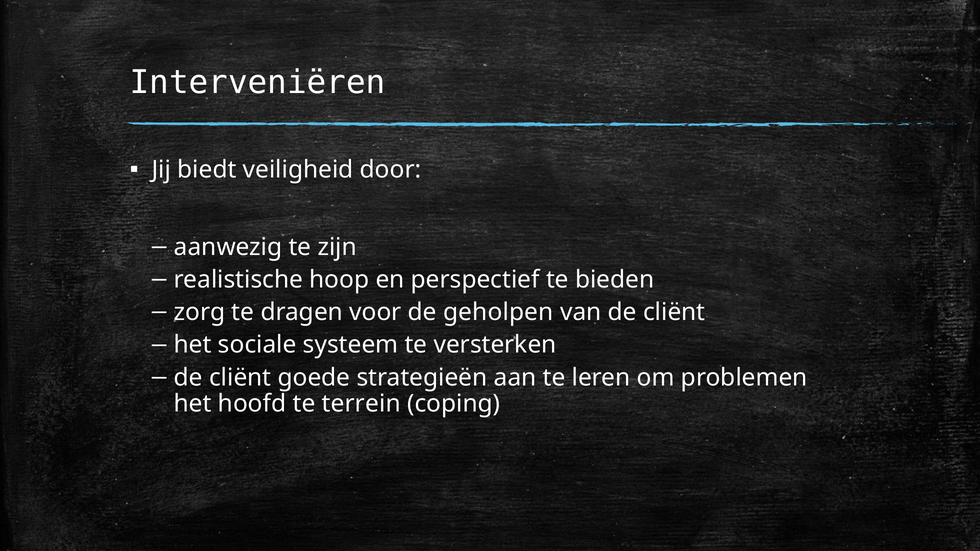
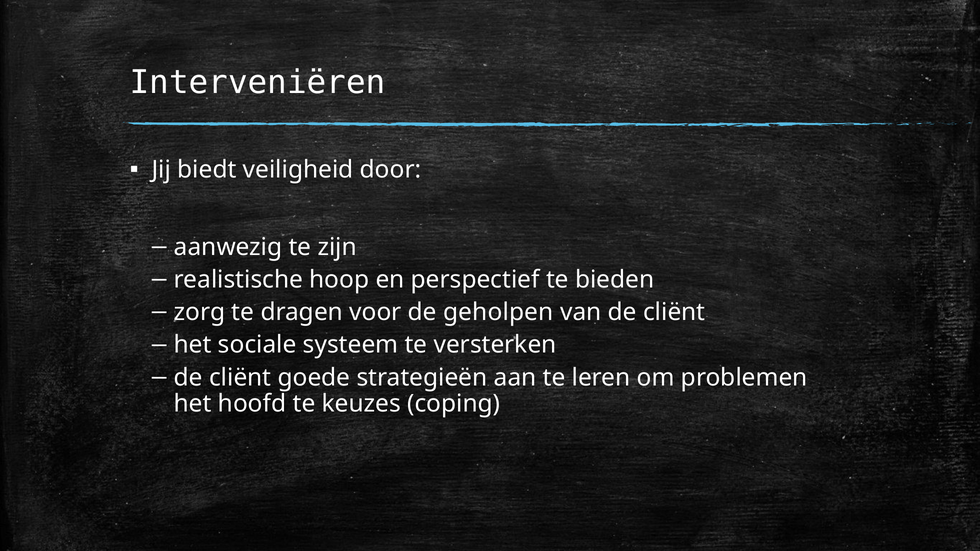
terrein: terrein -> keuzes (361, 404)
